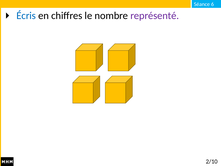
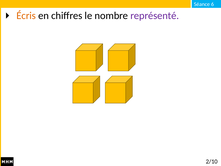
Écris colour: blue -> orange (26, 16)
